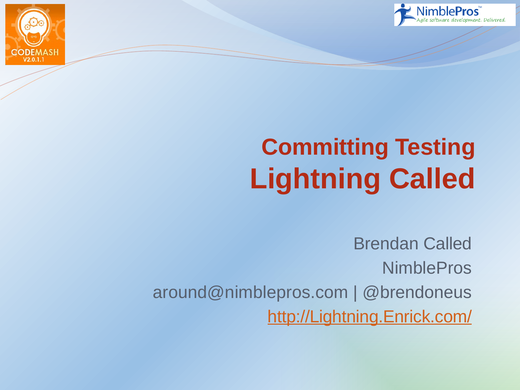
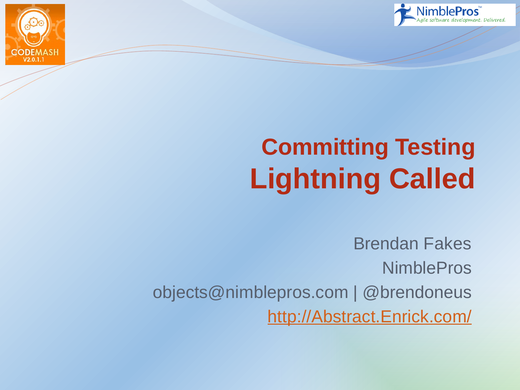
Brendan Called: Called -> Fakes (448, 244)
around@nimblepros.com: around@nimblepros.com -> objects@nimblepros.com (251, 292)
http://Lightning.Enrick.com/: http://Lightning.Enrick.com/ -> http://Abstract.Enrick.com/ (370, 317)
